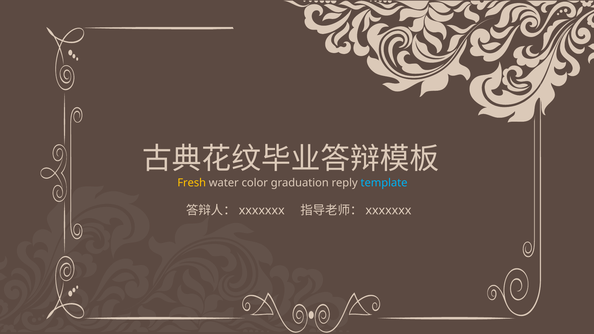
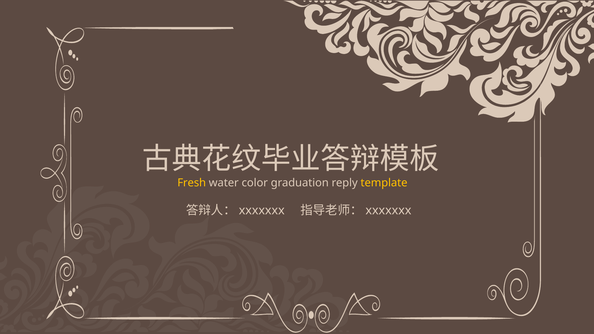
template colour: light blue -> yellow (384, 183)
